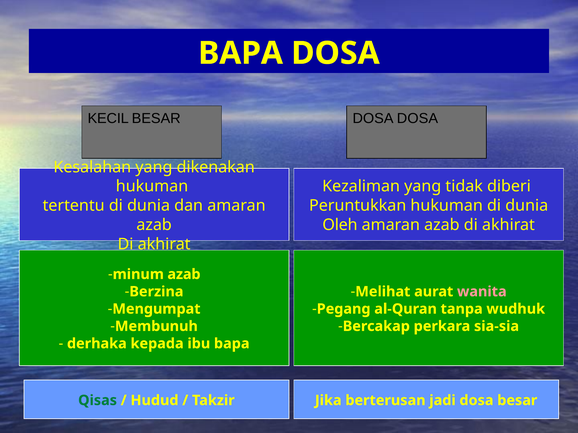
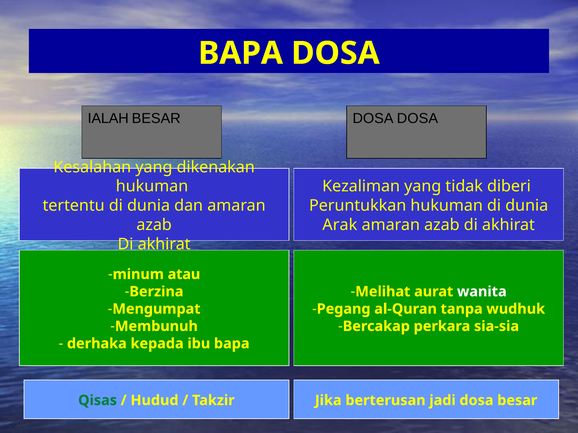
KECIL: KECIL -> IALAH (108, 119)
Oleh: Oleh -> Arak (340, 225)
minum azab: azab -> atau (184, 275)
wanita colour: pink -> white (482, 292)
